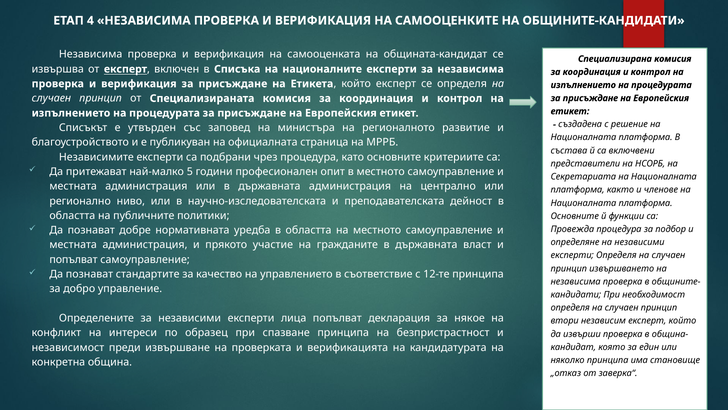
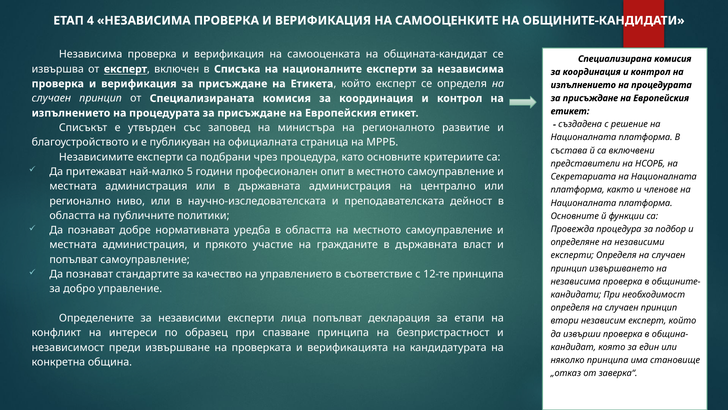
някое: някое -> етапи (470, 318)
